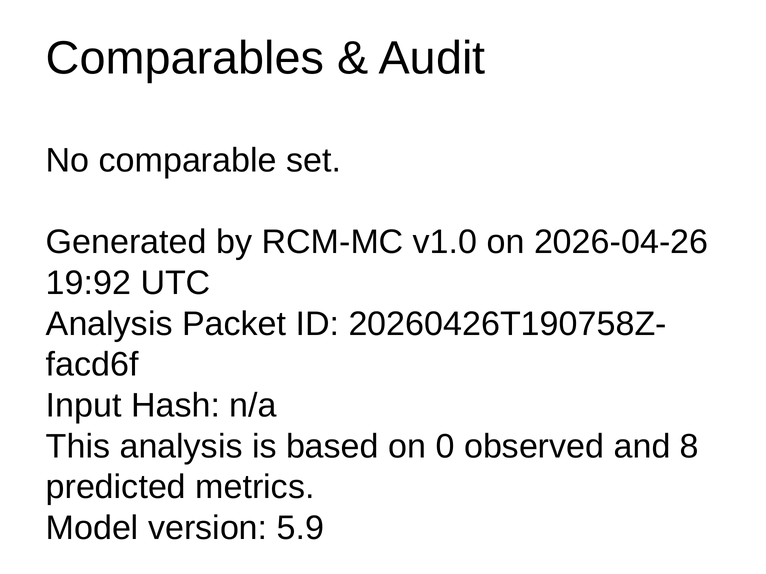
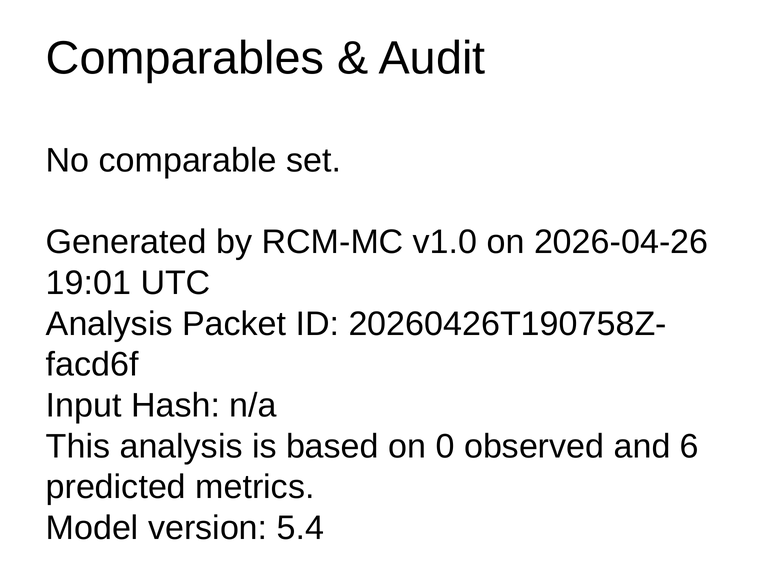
19:92: 19:92 -> 19:01 (88, 283)
8: 8 -> 6 (689, 447)
5.9: 5.9 -> 5.4 (300, 528)
